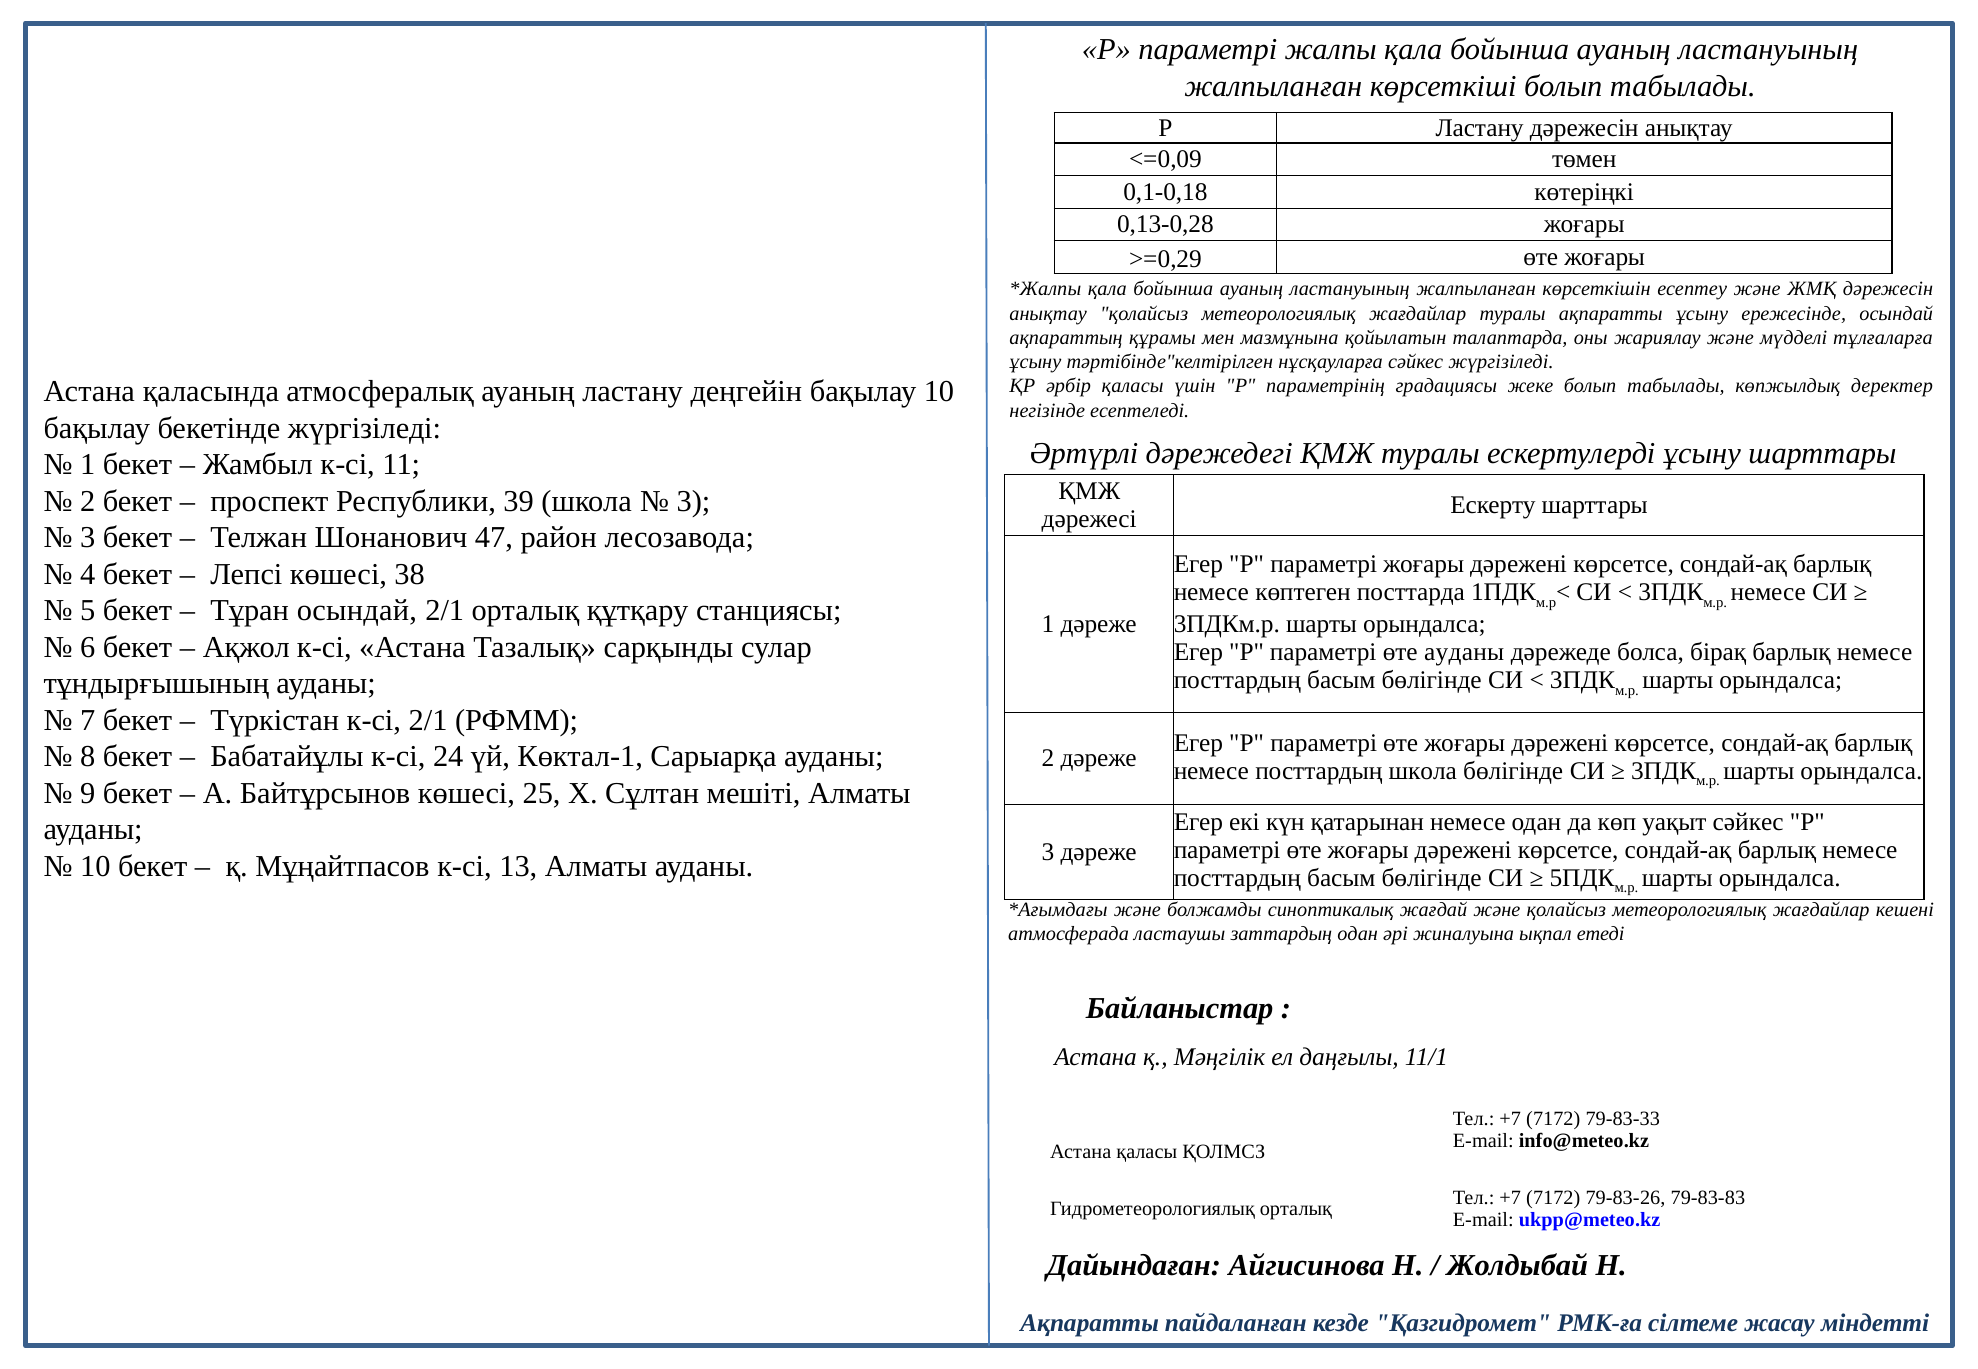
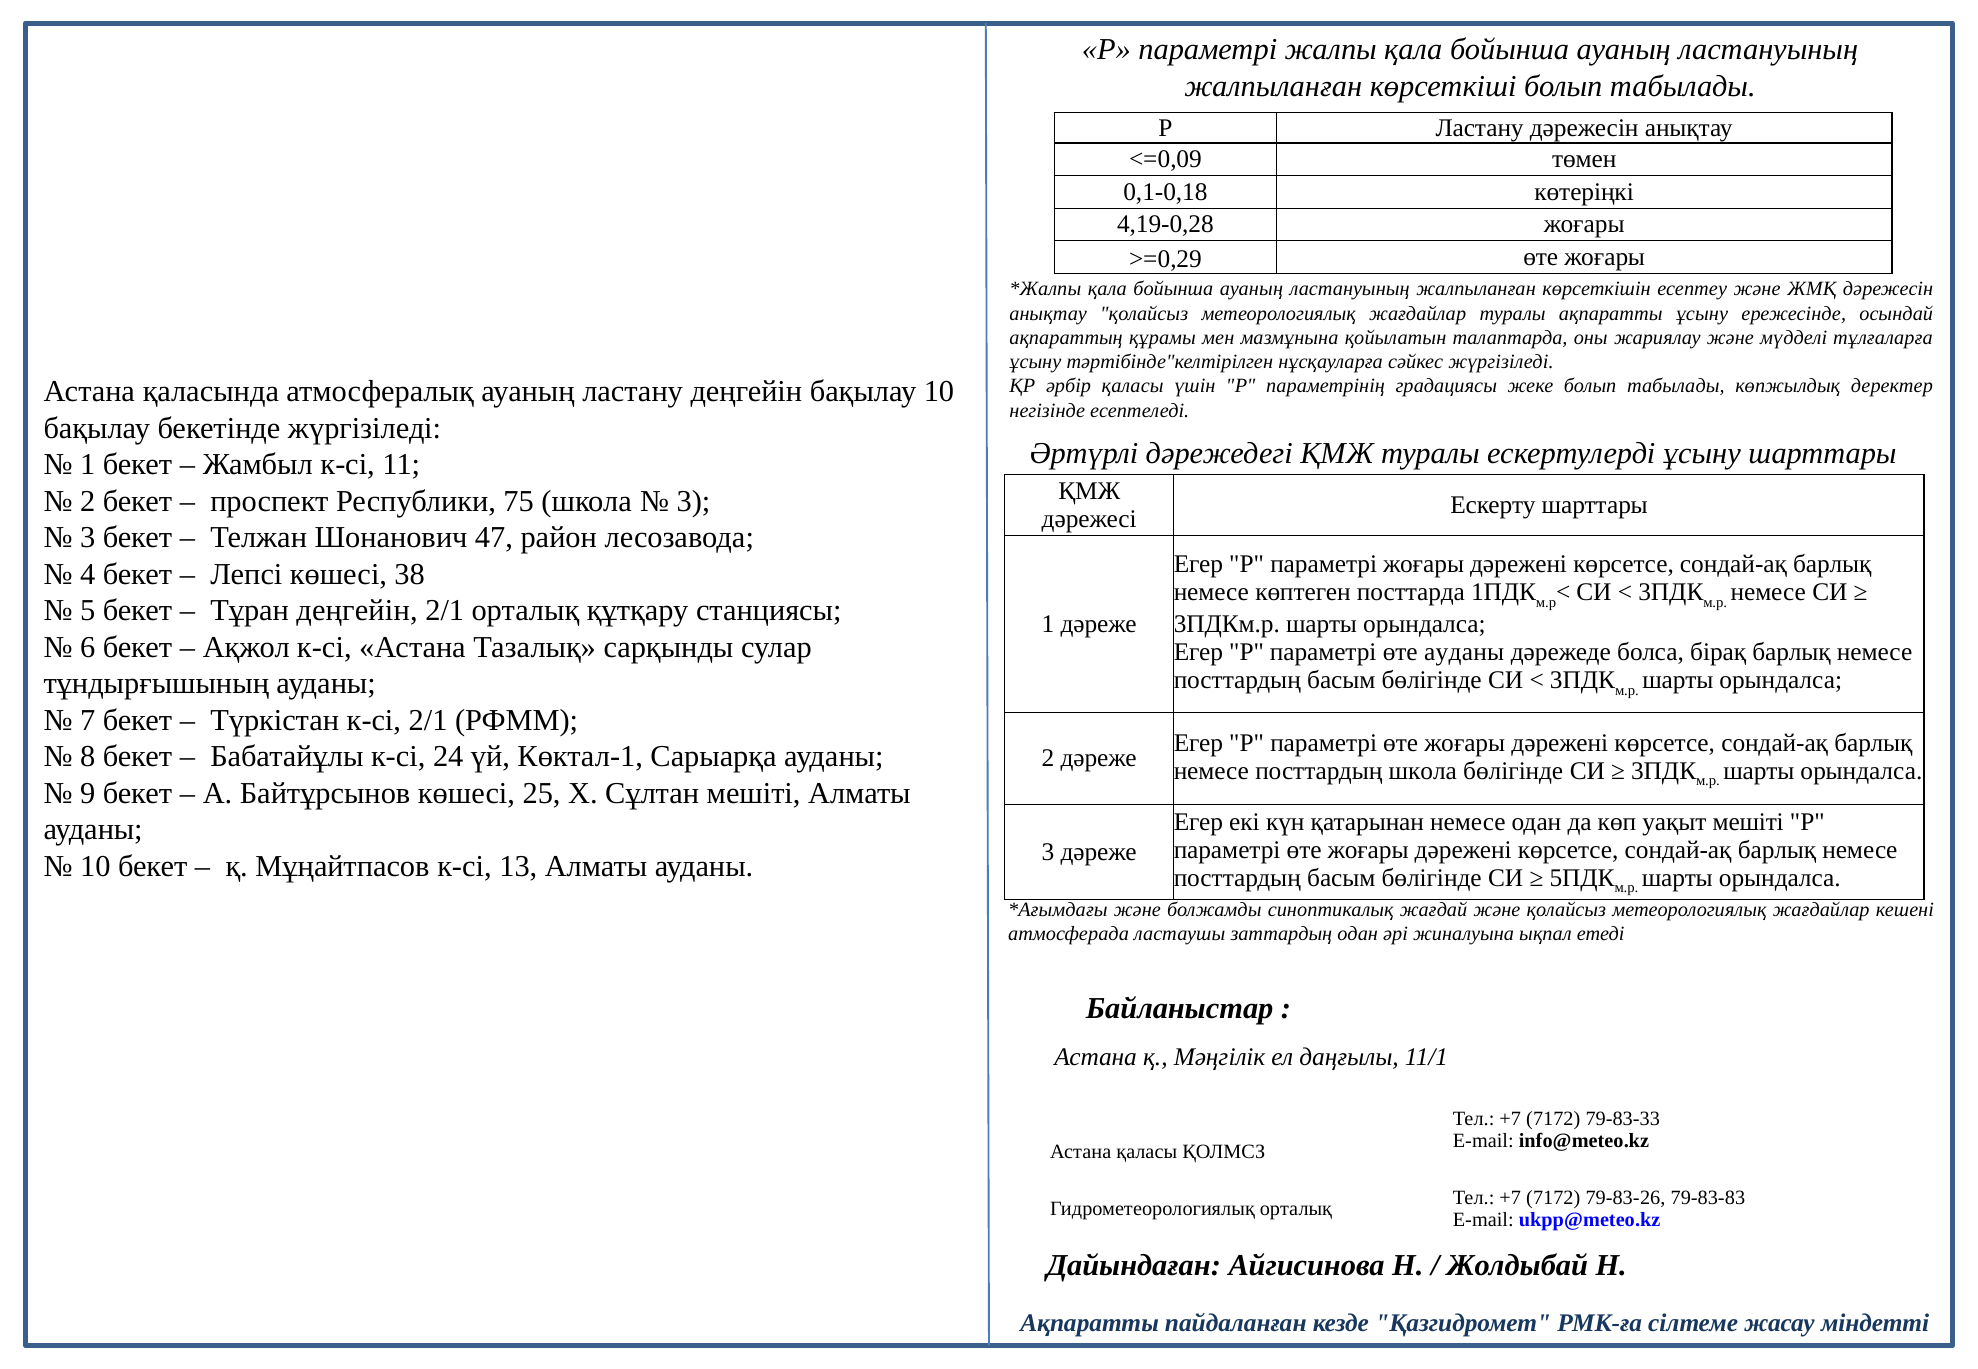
0,13-0,28: 0,13-0,28 -> 4,19-0,28 (1165, 225)
39: 39 -> 75 (519, 501)
Тұран осындай: осындай -> деңгейін (357, 611)
уақыт сәйкес: сәйкес -> мешіті (1748, 822)
